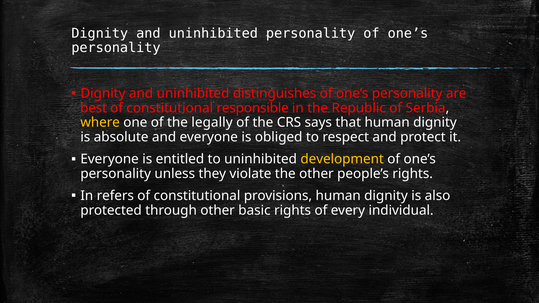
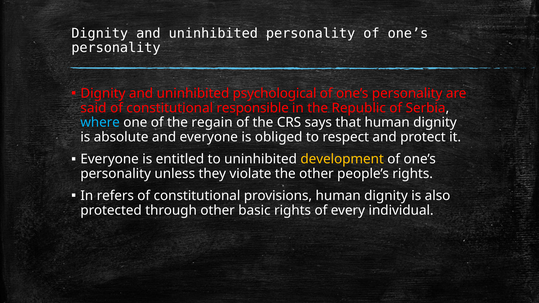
distinguishes: distinguishes -> psychological (275, 93)
best: best -> said (93, 108)
where colour: yellow -> light blue (100, 123)
legally: legally -> regain (212, 123)
